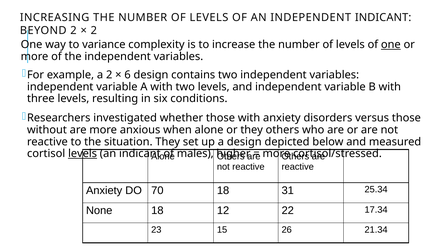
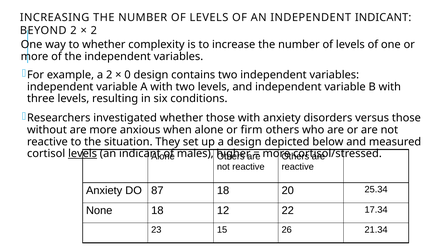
to variance: variance -> whether (104, 45)
one underline: present -> none (391, 45)
6: 6 -> 0 (128, 75)
or they: they -> firm (252, 130)
70: 70 -> 87 (157, 191)
31: 31 -> 20 (288, 191)
